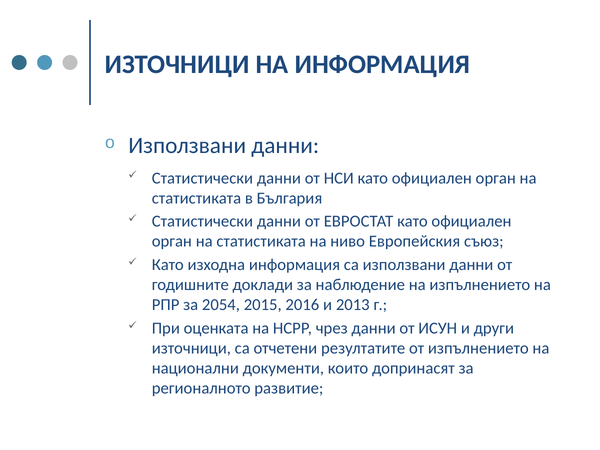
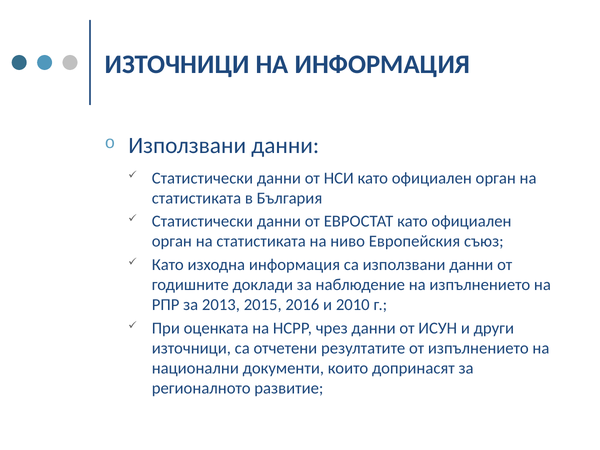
2054: 2054 -> 2013 (221, 305)
2013: 2013 -> 2010 (353, 305)
